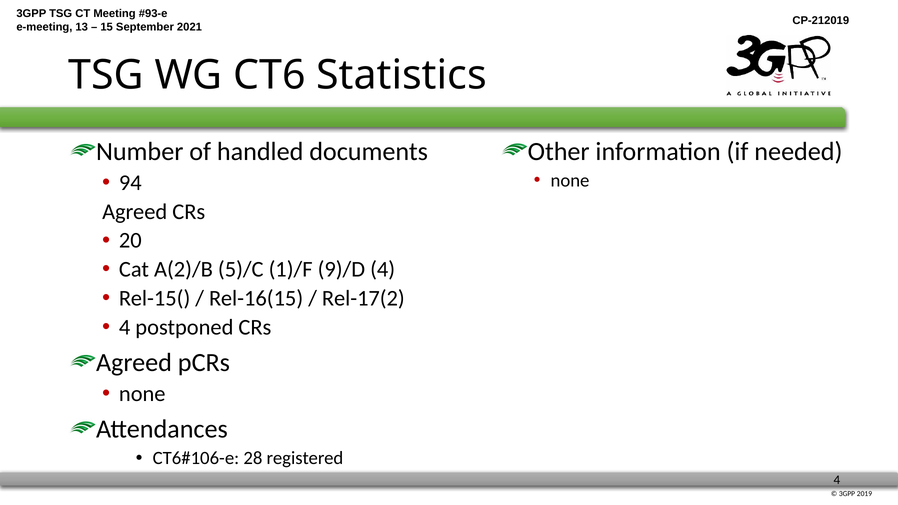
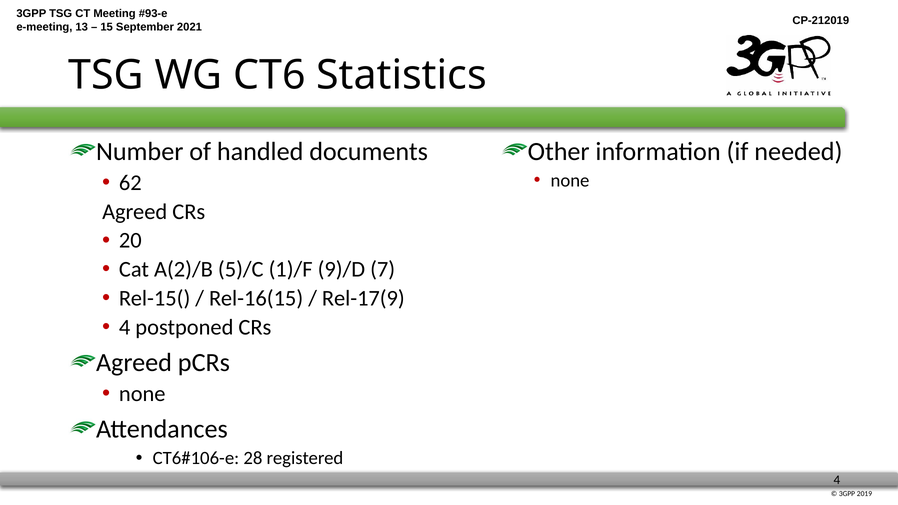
94: 94 -> 62 (130, 183)
9)/D 4: 4 -> 7 (383, 269)
Rel-17(2: Rel-17(2 -> Rel-17(9 (363, 298)
